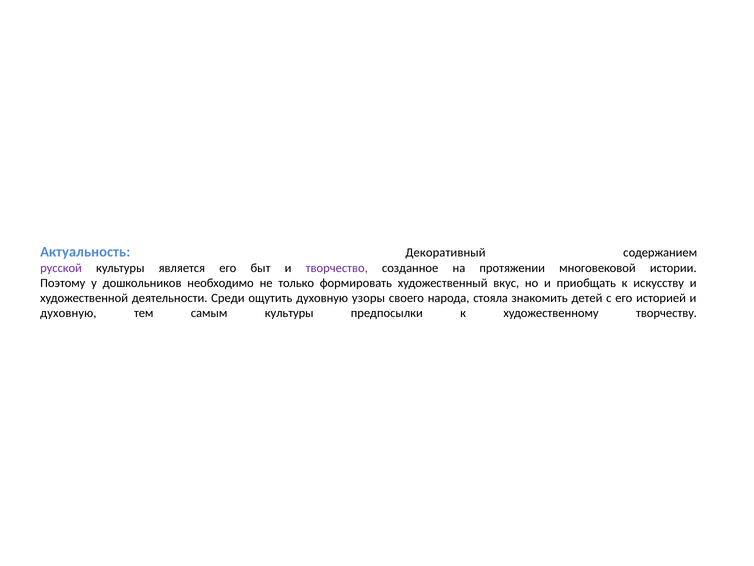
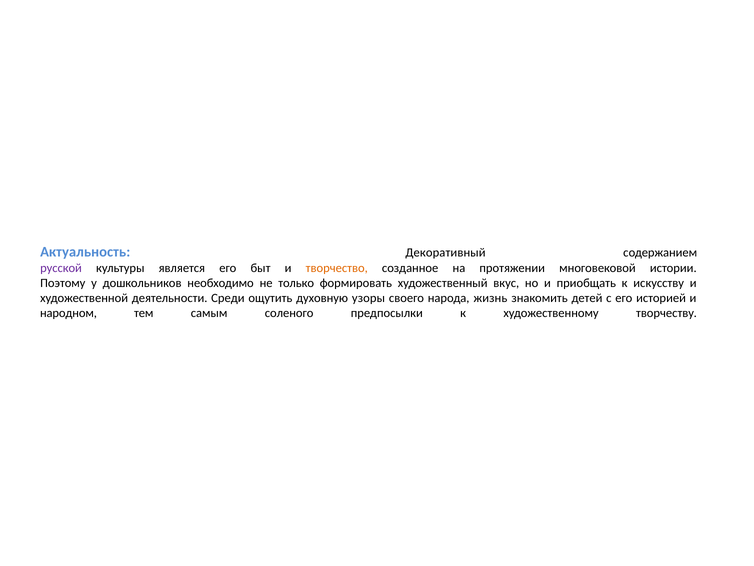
творчество colour: purple -> orange (337, 268)
стояла: стояла -> жизнь (490, 298)
духовную: духовную -> народном (68, 313)
самым культуры: культуры -> соленого (289, 313)
